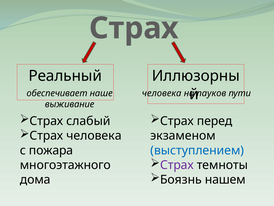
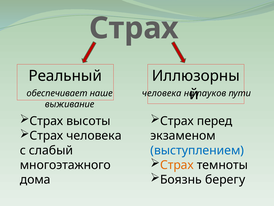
слабый: слабый -> высоты (88, 121)
пожара: пожара -> слабый (51, 150)
Страх colour: purple -> orange (177, 165)
нашем: нашем -> берегу (225, 179)
